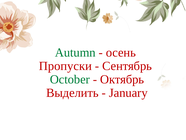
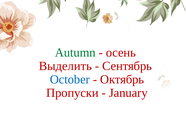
Пропуски: Пропуски -> Выделить (65, 66)
October colour: green -> blue (70, 79)
Выделить: Выделить -> Пропуски (72, 93)
